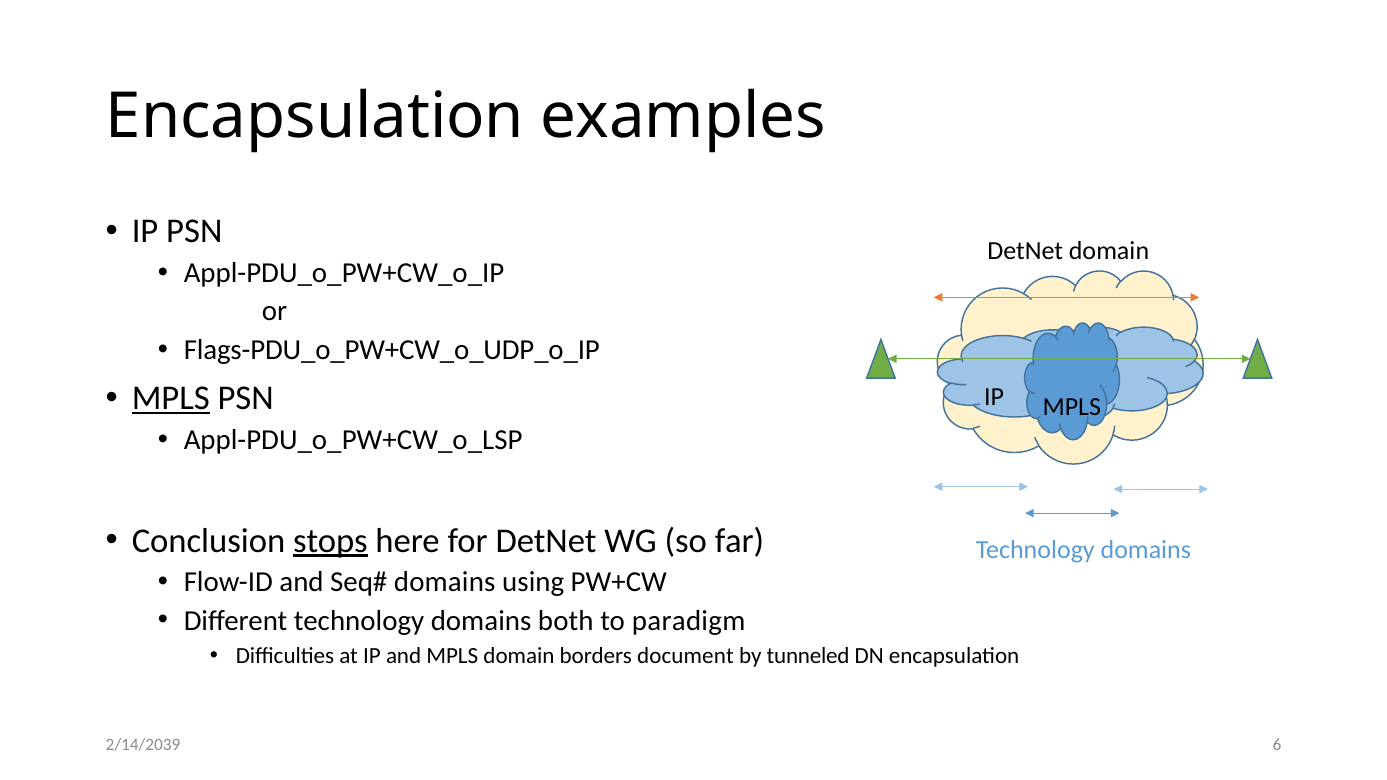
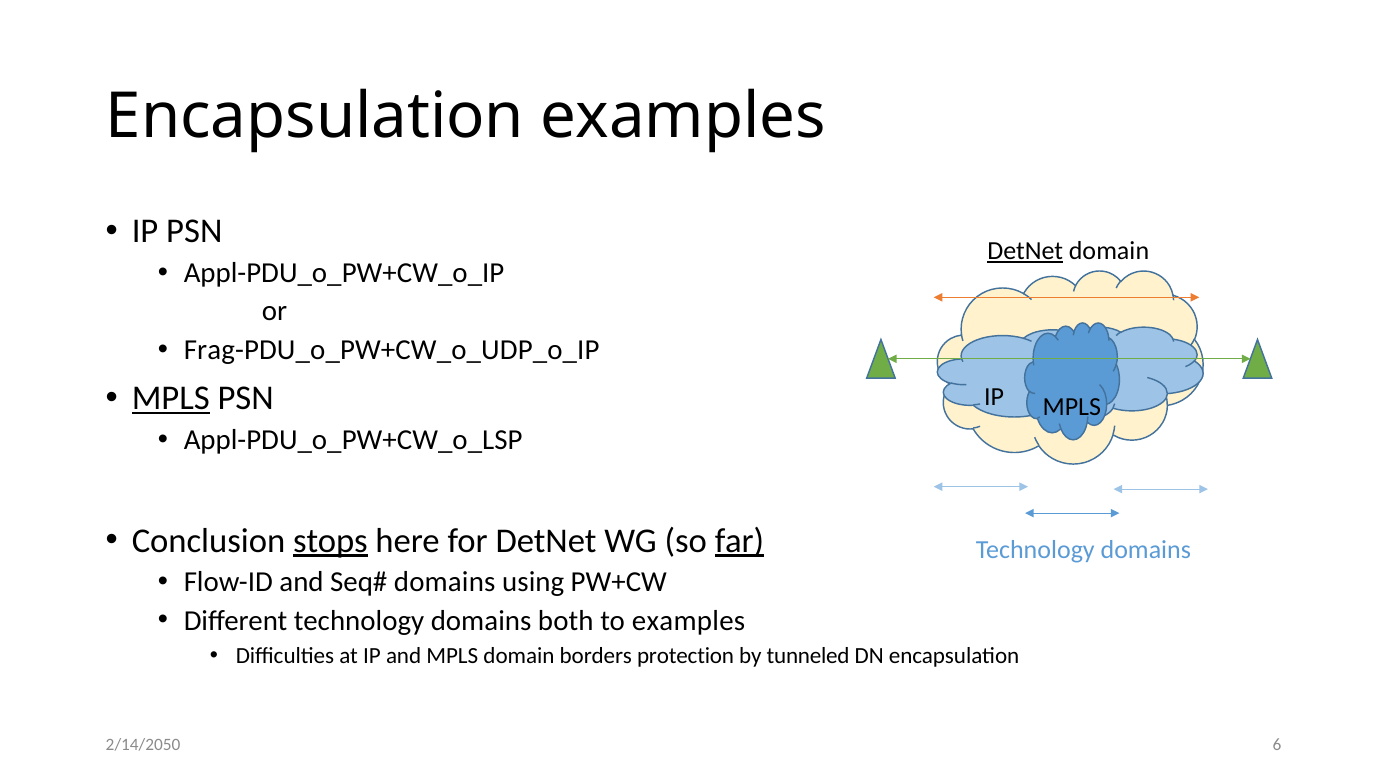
DetNet underline: none -> present (1025, 251)
Flags-PDU_o_PW+CW_o_UDP_o_IP: Flags-PDU_o_PW+CW_o_UDP_o_IP -> Frag-PDU_o_PW+CW_o_UDP_o_IP (392, 350)
far underline: none -> present (739, 541)
to paradigm: paradigm -> examples (689, 621)
document: document -> protection (686, 656)
2/14/2039: 2/14/2039 -> 2/14/2050 (143, 745)
